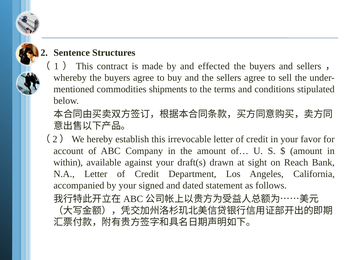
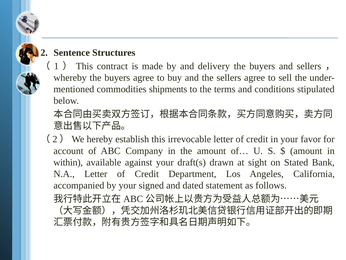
effected: effected -> delivery (214, 66)
Reach: Reach -> Stated (296, 162)
